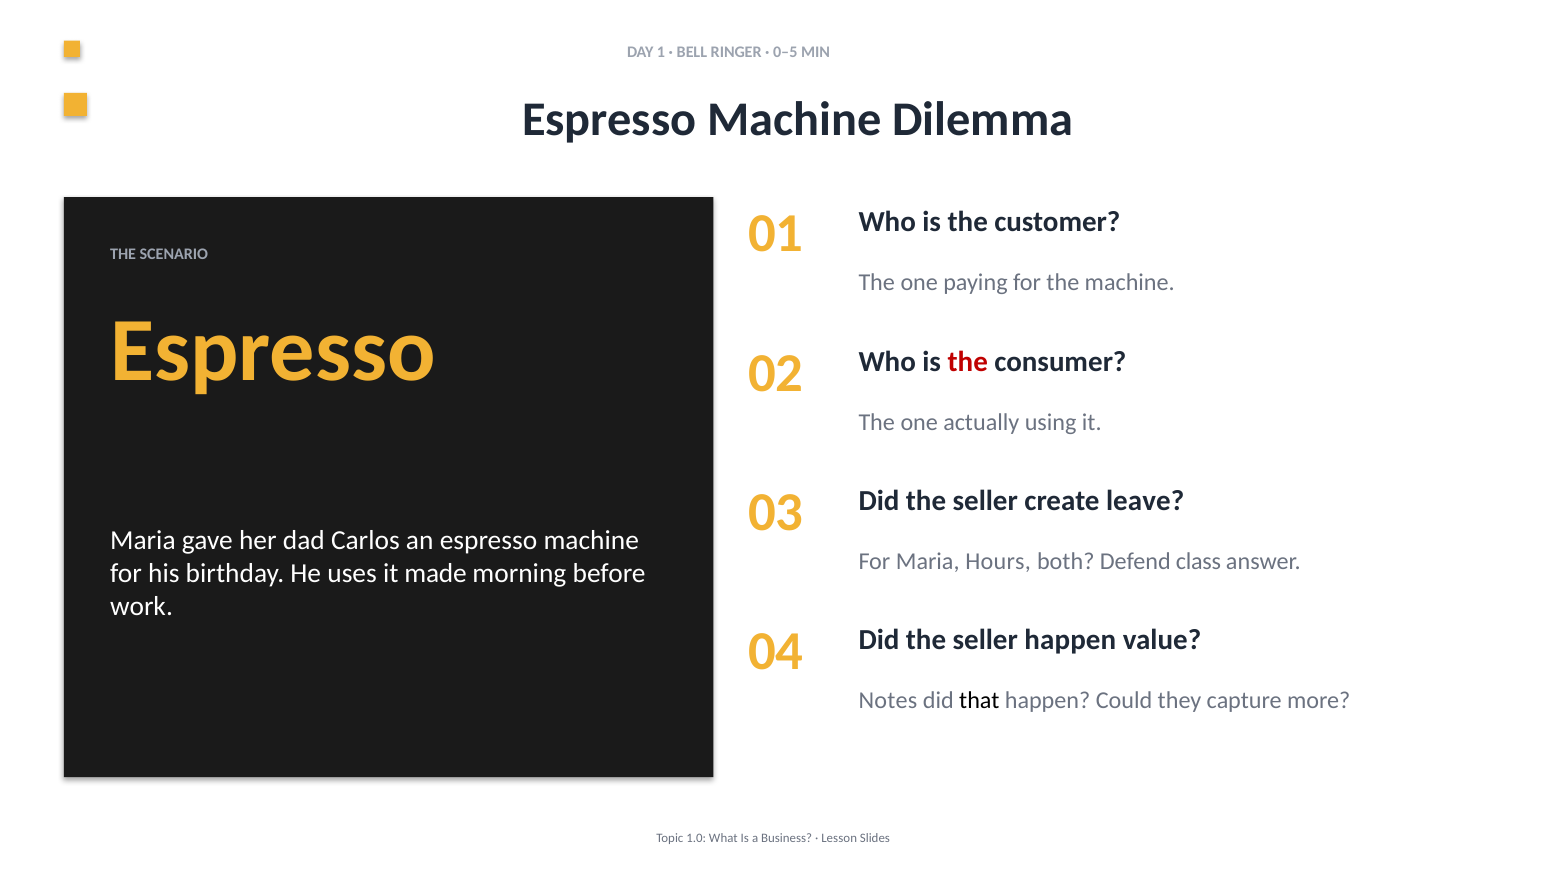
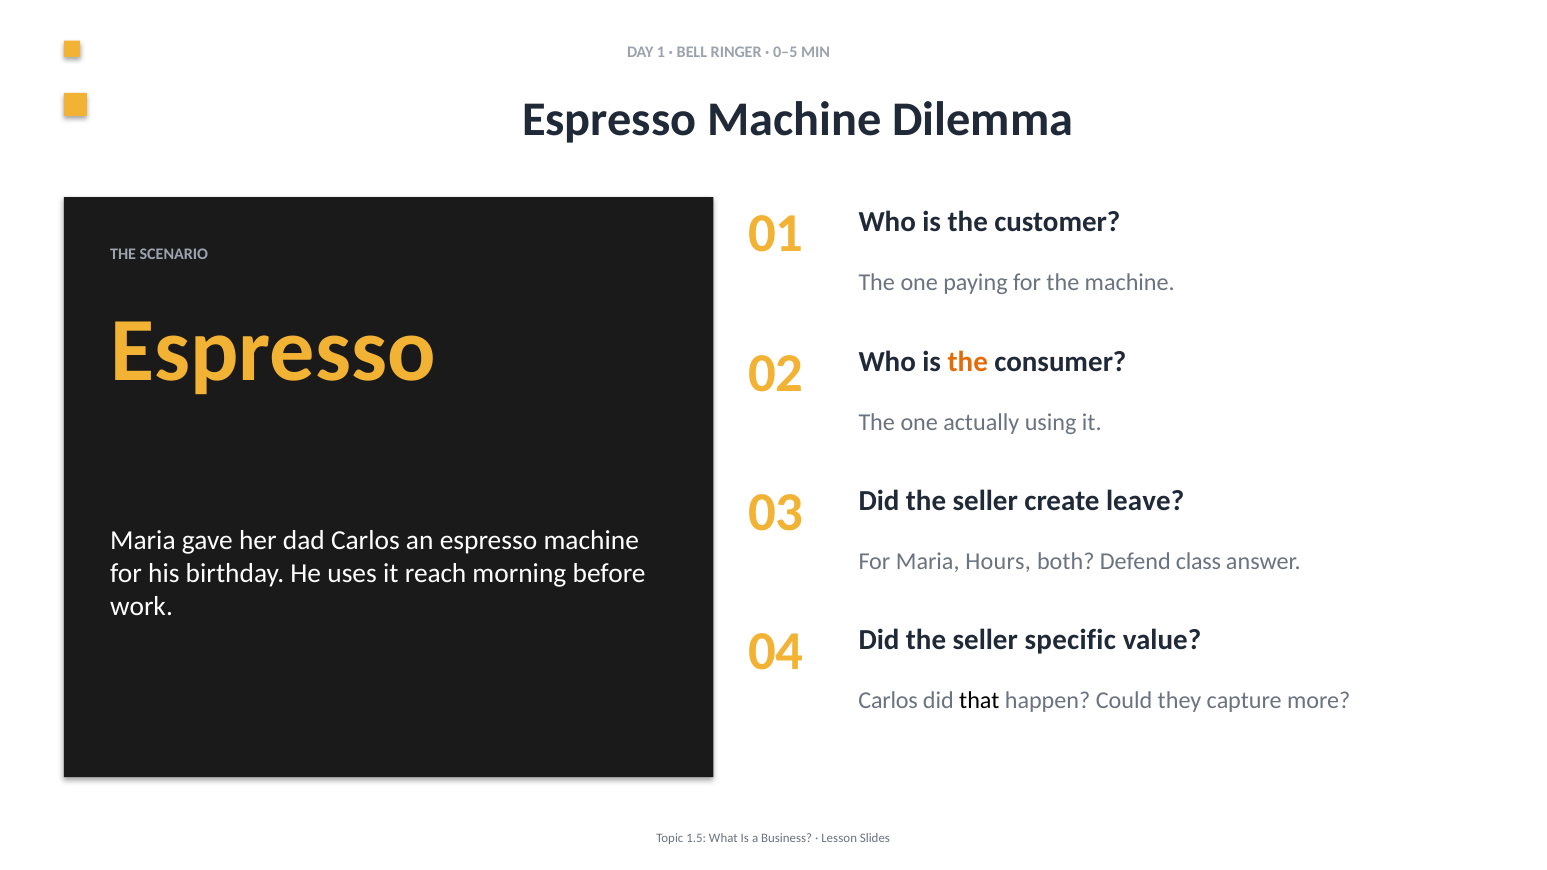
the colour: red -> orange (968, 362)
made: made -> reach (436, 573)
seller happen: happen -> specific (1070, 640)
Notes: Notes -> Carlos (888, 701)
1.0: 1.0 -> 1.5 (696, 838)
